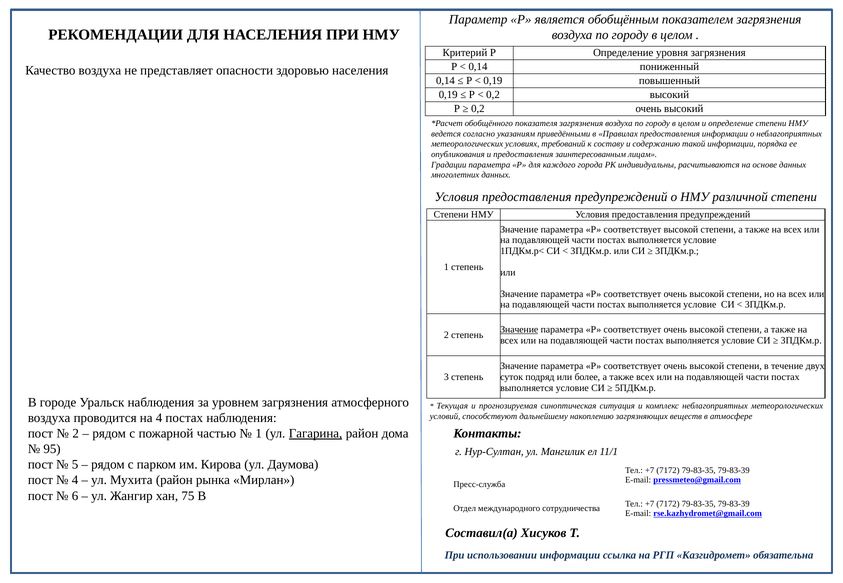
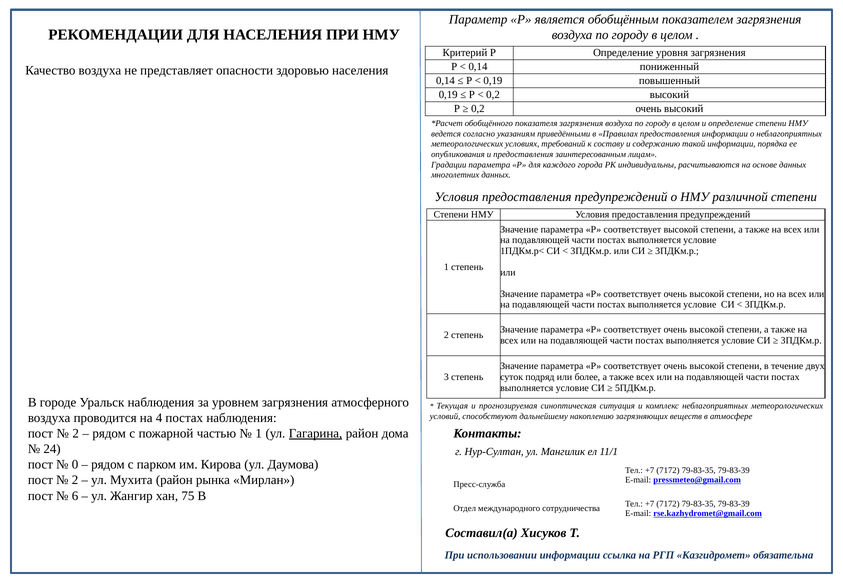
Значение underline: present -> none (519, 330)
95: 95 -> 24 (52, 450)
5: 5 -> 0 (75, 465)
4: 4 -> 2 (75, 481)
